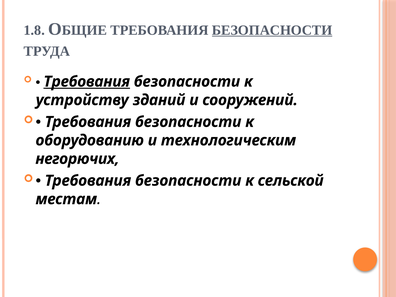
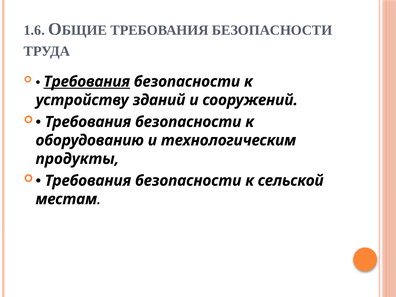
1.8: 1.8 -> 1.6 (34, 30)
БЕЗОПАСНОСТИ underline: present -> none (272, 30)
негорючих: негорючих -> продукты (77, 159)
